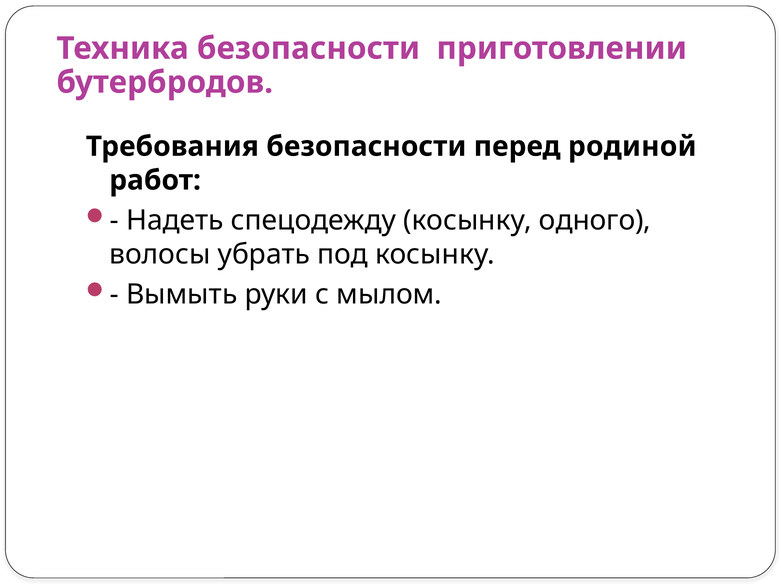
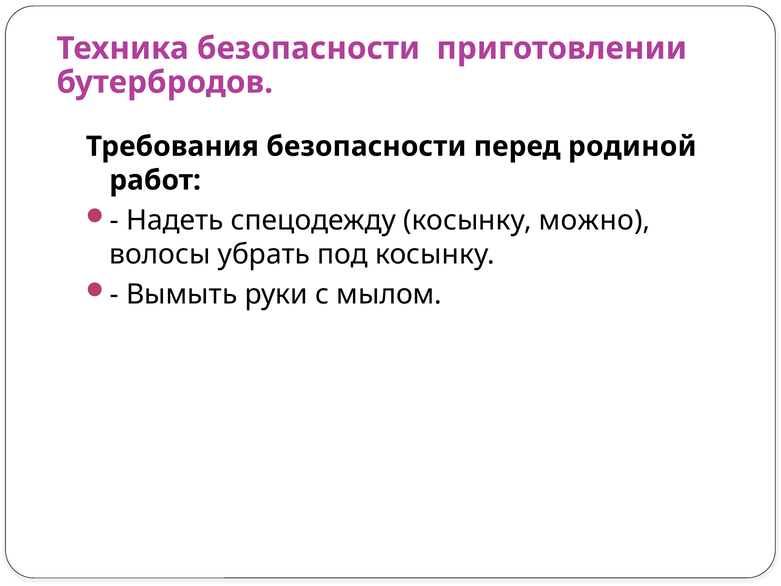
одного: одного -> можно (595, 220)
